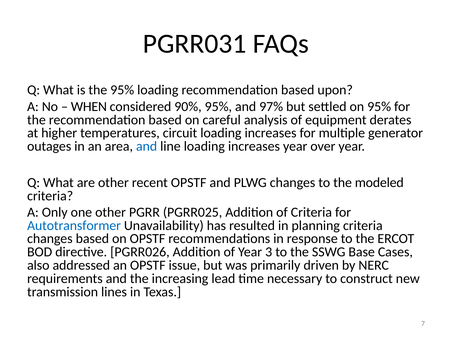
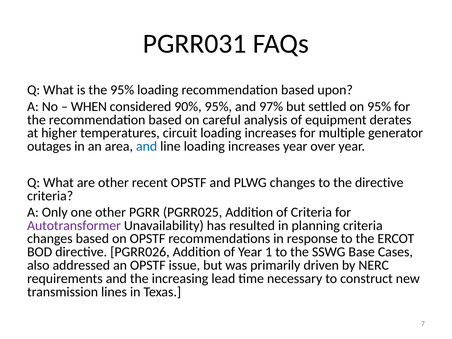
the modeled: modeled -> directive (379, 183)
Autotransformer colour: blue -> purple (74, 226)
3: 3 -> 1 (269, 252)
